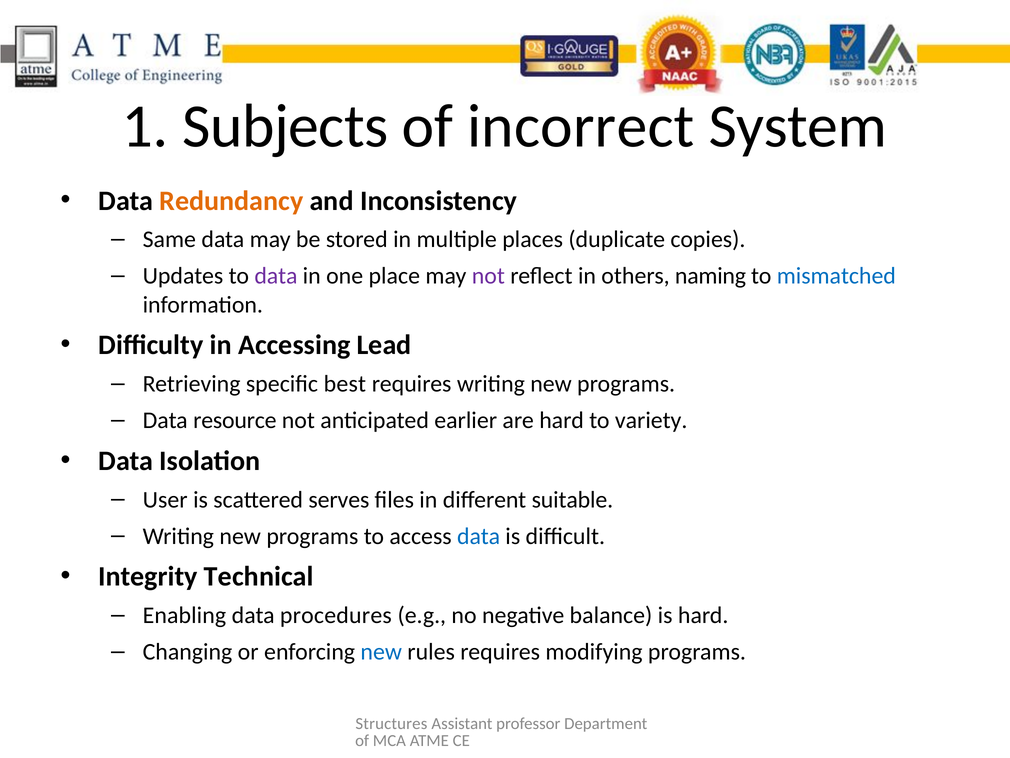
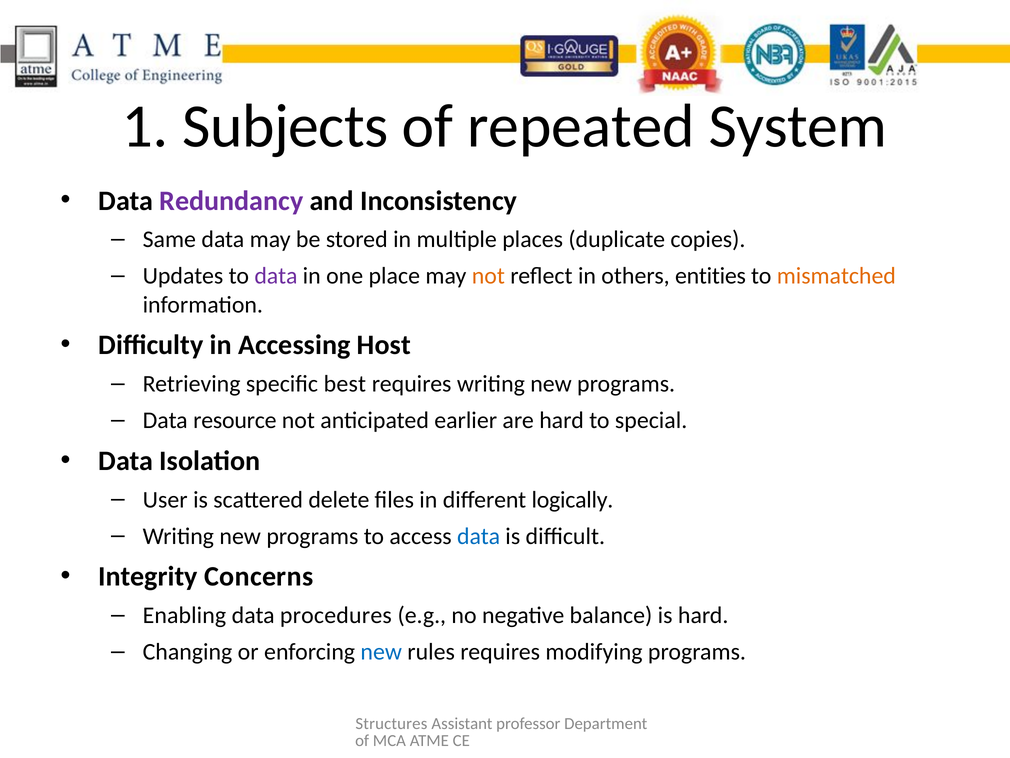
incorrect: incorrect -> repeated (581, 126)
Redundancy colour: orange -> purple (231, 201)
not colour: purple -> orange (488, 276)
naming: naming -> entities (710, 276)
mismatched colour: blue -> orange (836, 276)
Lead: Lead -> Host (384, 345)
variety: variety -> special (651, 420)
serves: serves -> delete (339, 499)
suitable: suitable -> logically (572, 499)
Technical: Technical -> Concerns (259, 576)
